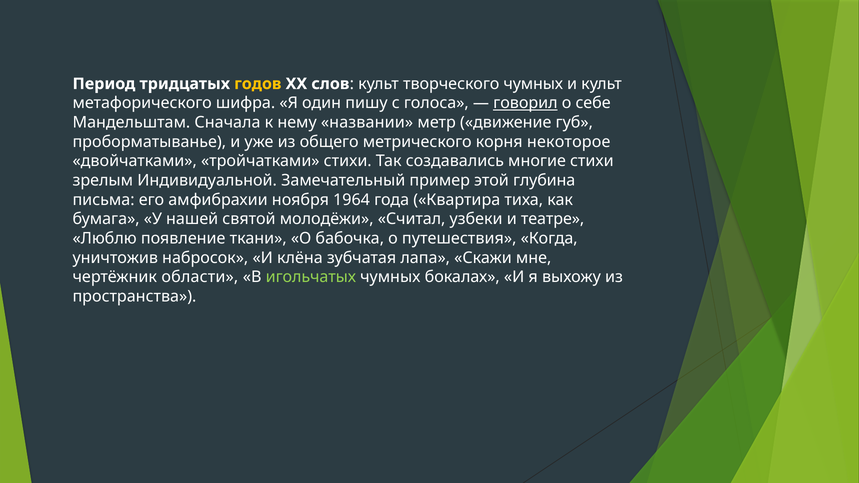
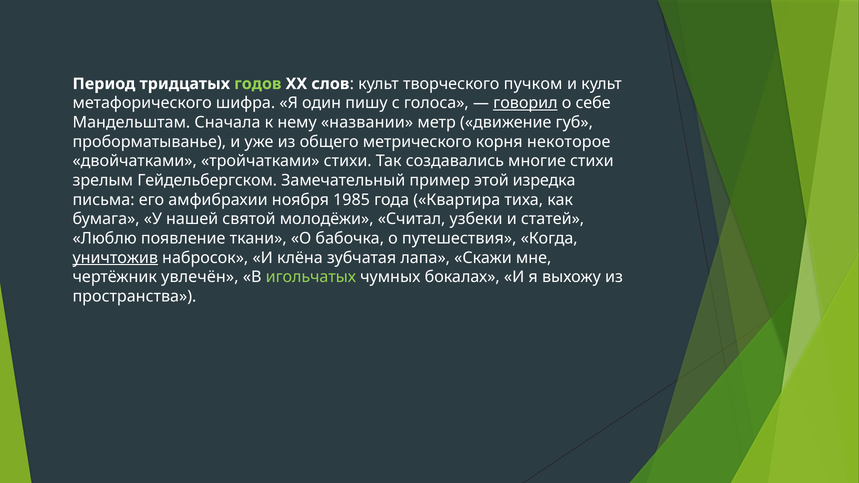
годов colour: yellow -> light green (258, 84)
творческого чумных: чумных -> пучком (533, 84)
Индивидуальной: Индивидуальной -> Гейдельбергском (207, 180)
глубина: глубина -> изредка (544, 180)
1964: 1964 -> 1985 (352, 200)
театре: театре -> статей (553, 219)
уничтожив underline: none -> present (115, 258)
области: области -> увлечён (200, 277)
